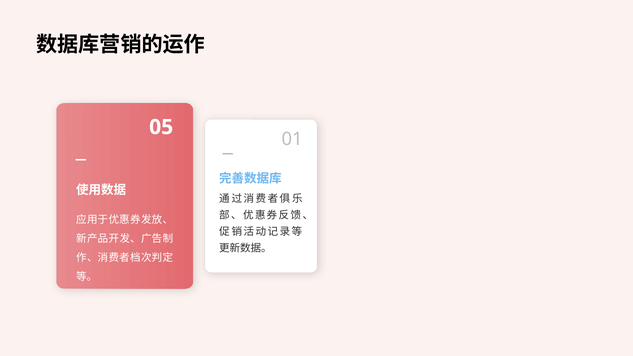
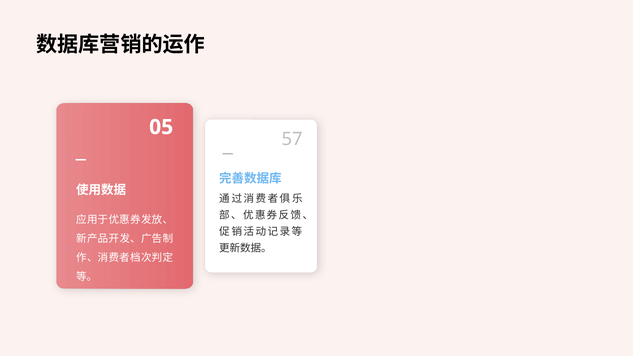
01: 01 -> 57 (292, 139)
